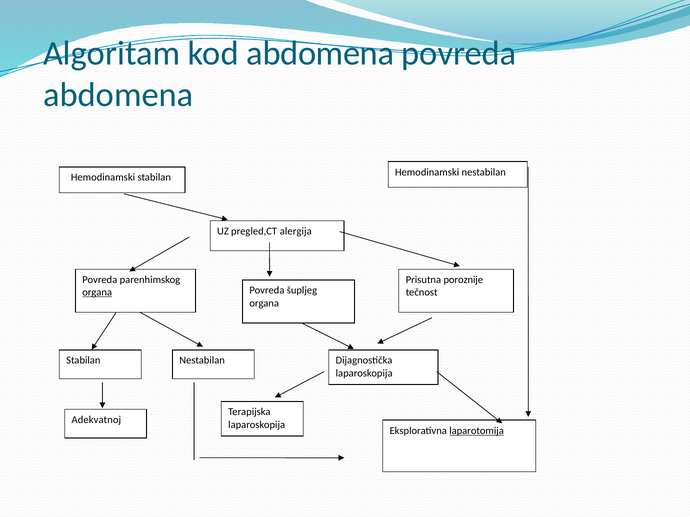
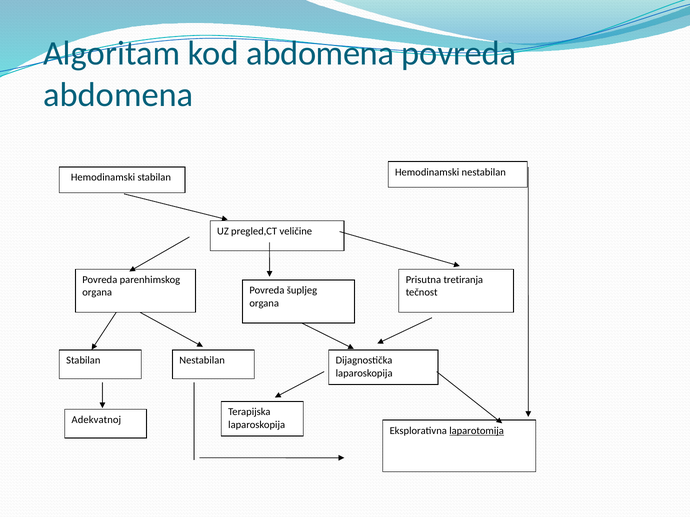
alergija: alergija -> veličine (296, 232)
poroznije: poroznije -> tretiranja (463, 280)
organa underline: present -> none (97, 293)
